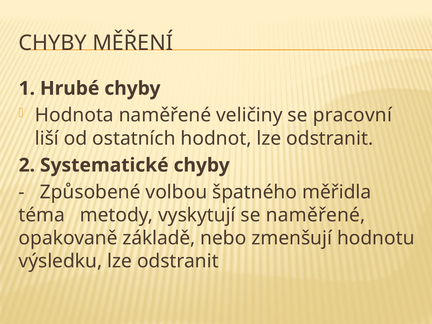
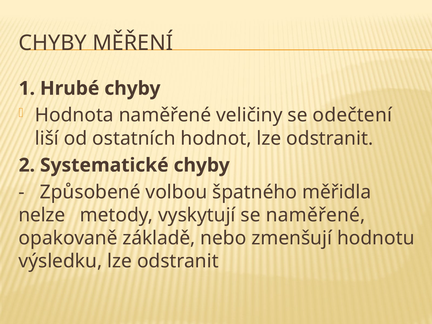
pracovní: pracovní -> odečtení (352, 115)
téma: téma -> nelze (42, 215)
